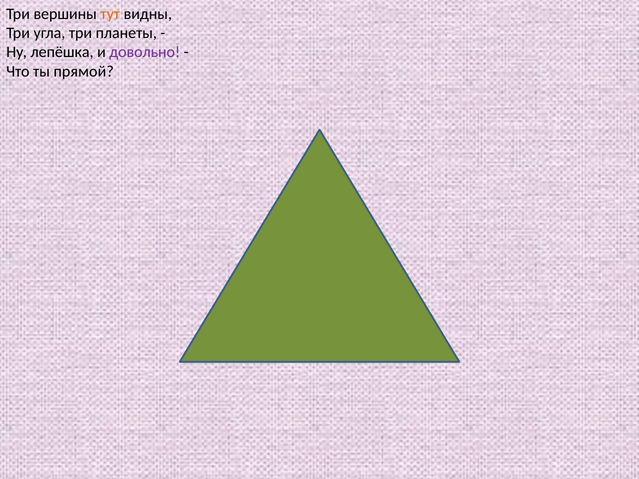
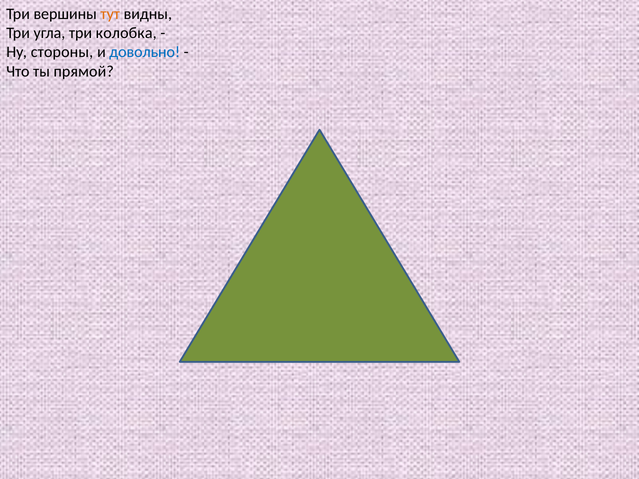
планеты: планеты -> колобка (126, 33)
лепёшка: лепёшка -> стороны (62, 52)
довольно colour: purple -> blue (145, 52)
